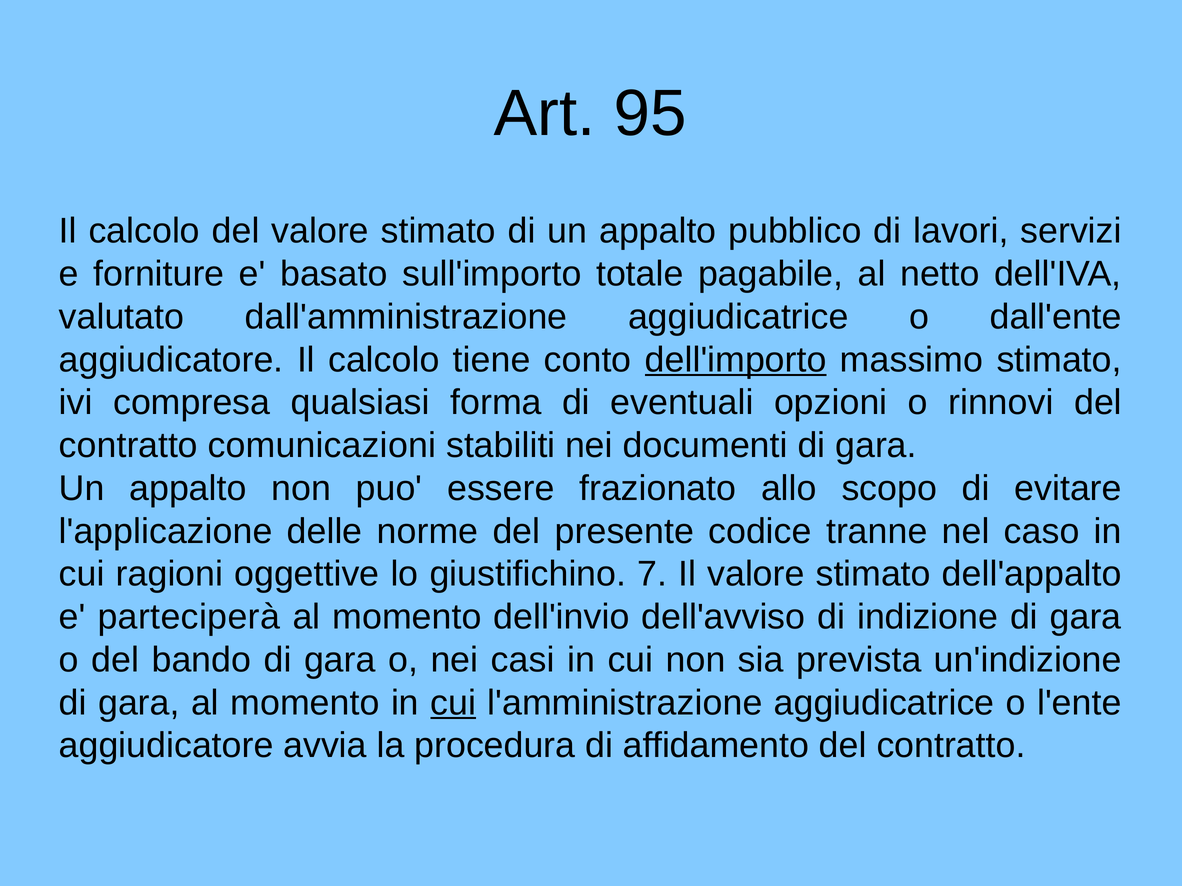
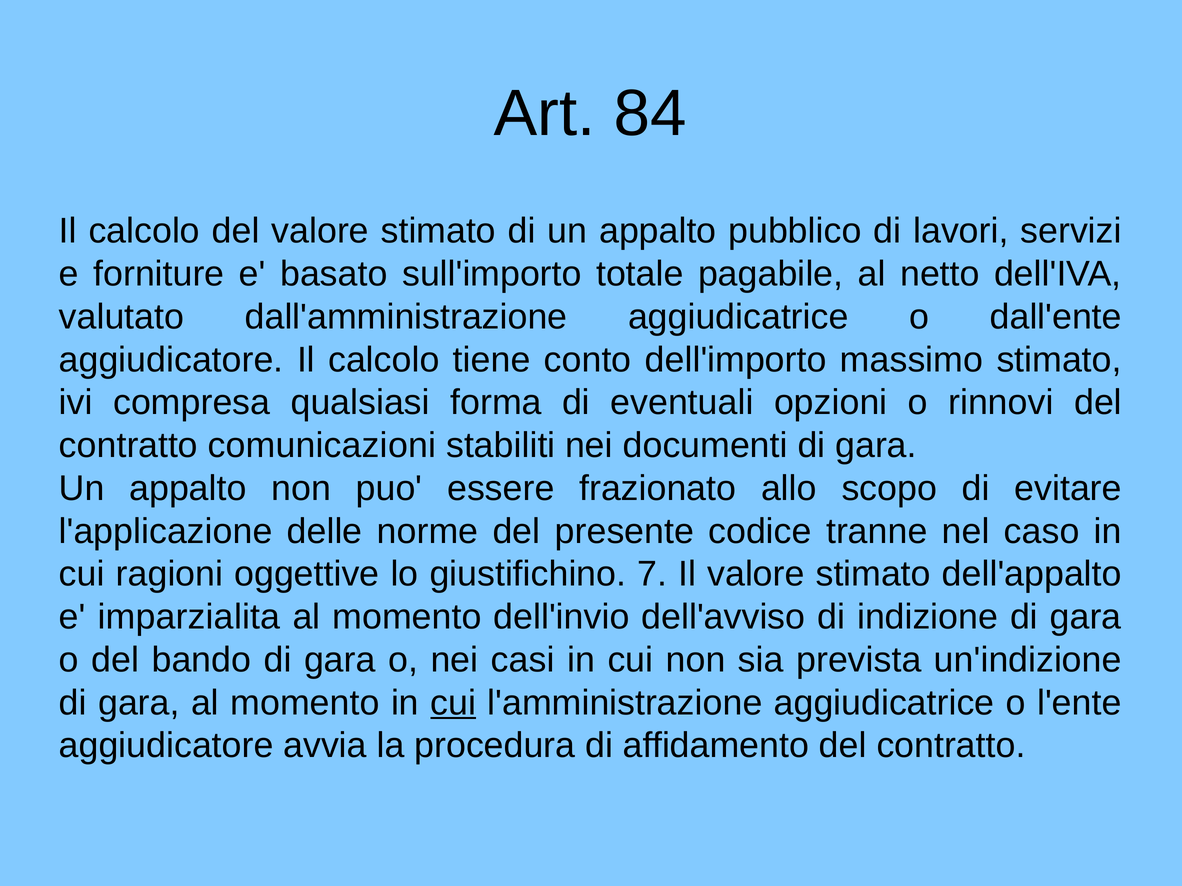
95: 95 -> 84 (650, 114)
dell'importo underline: present -> none (736, 360)
parteciperà: parteciperà -> imparzialita (189, 617)
